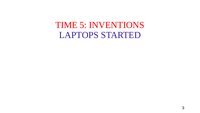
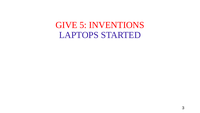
TIME: TIME -> GIVE (66, 25)
